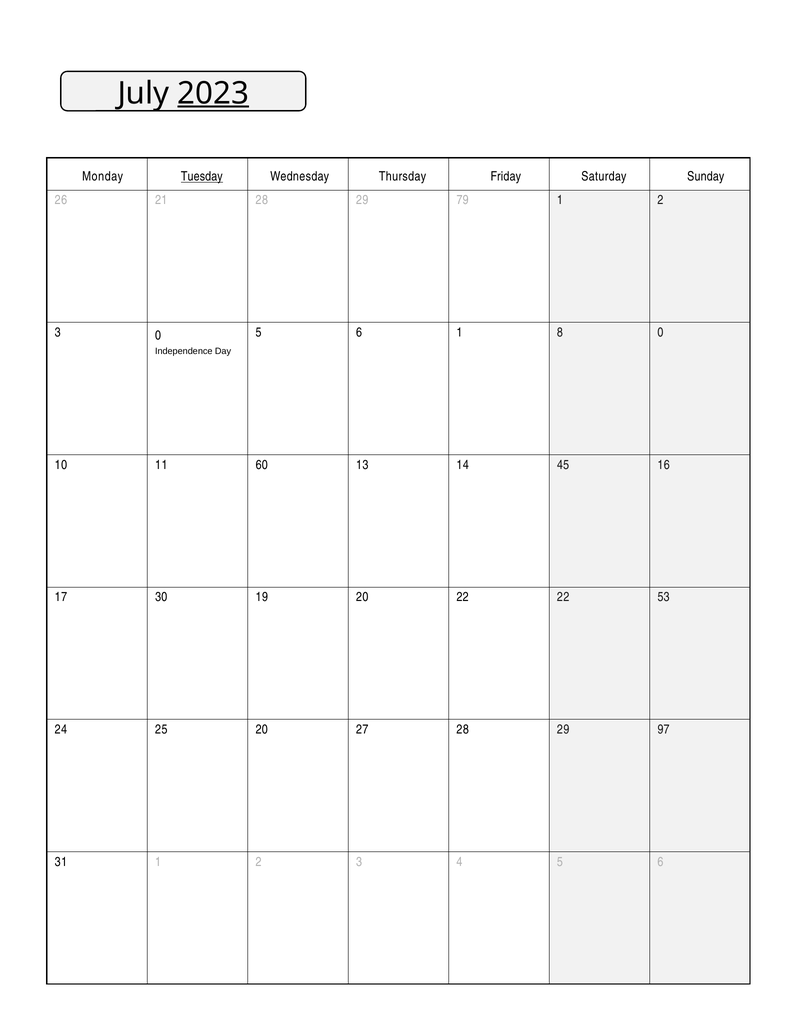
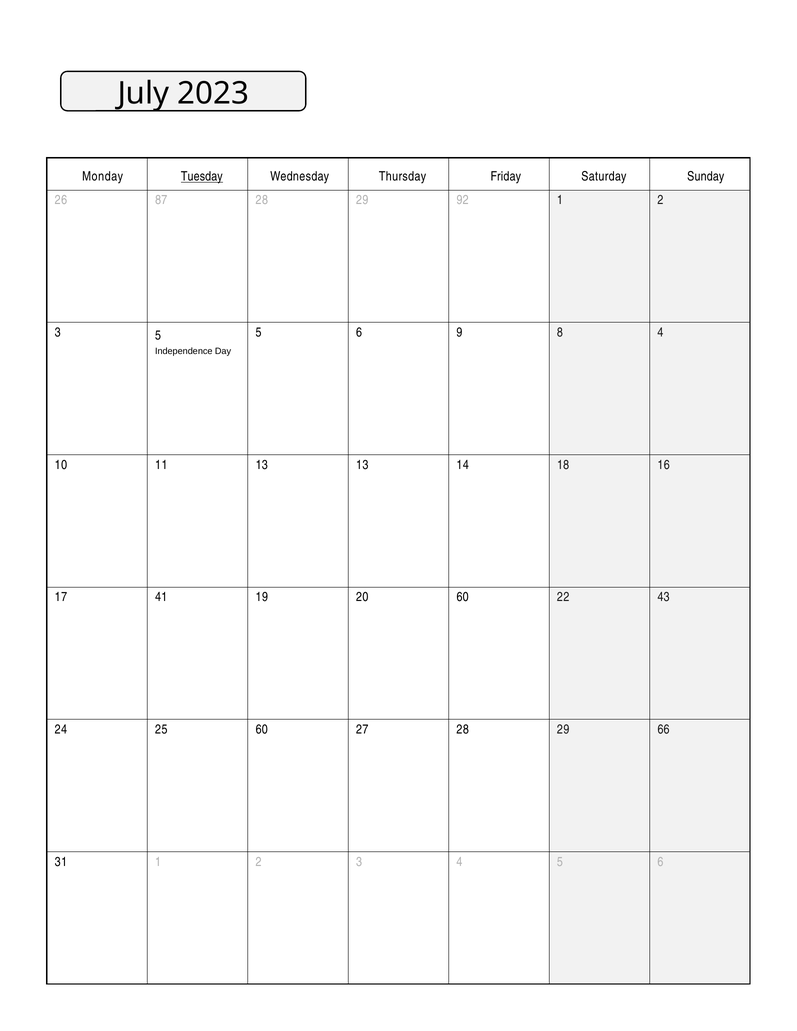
2023 underline: present -> none (213, 93)
21: 21 -> 87 (161, 200)
79: 79 -> 92 (463, 200)
3 0: 0 -> 5 (158, 336)
6 1: 1 -> 9 (459, 333)
8 0: 0 -> 4 (660, 333)
11 60: 60 -> 13 (262, 465)
45: 45 -> 18 (563, 465)
30: 30 -> 41 (161, 597)
20 22: 22 -> 60 (463, 597)
53: 53 -> 43 (664, 597)
25 20: 20 -> 60 (262, 730)
97: 97 -> 66 (664, 730)
